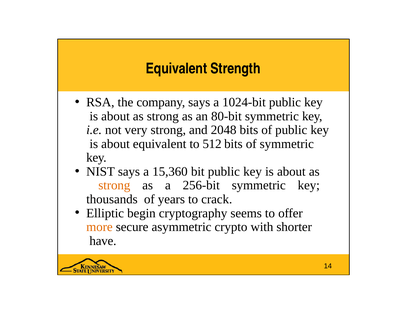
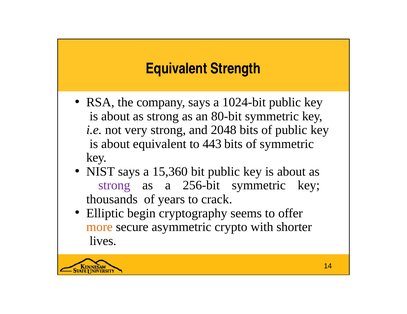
512: 512 -> 443 (212, 144)
strong colour: orange -> purple (114, 186)
have: have -> lives (103, 241)
